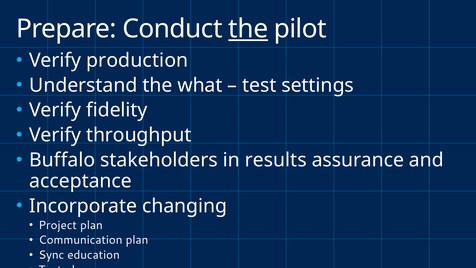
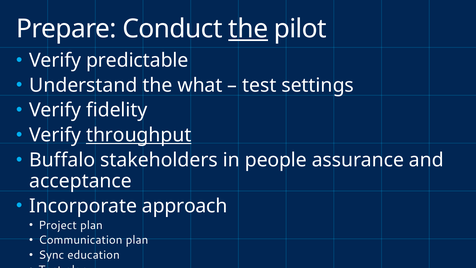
production: production -> predictable (137, 60)
throughput underline: none -> present (139, 135)
results: results -> people (276, 160)
changing: changing -> approach (185, 206)
